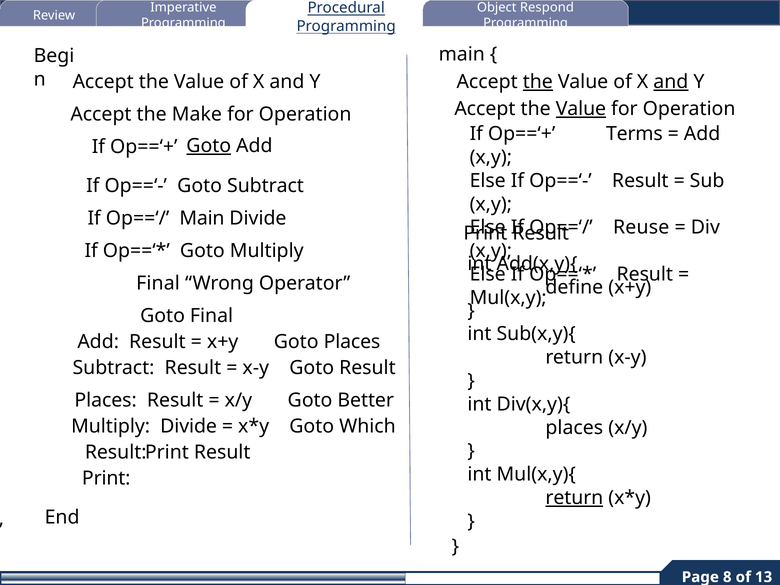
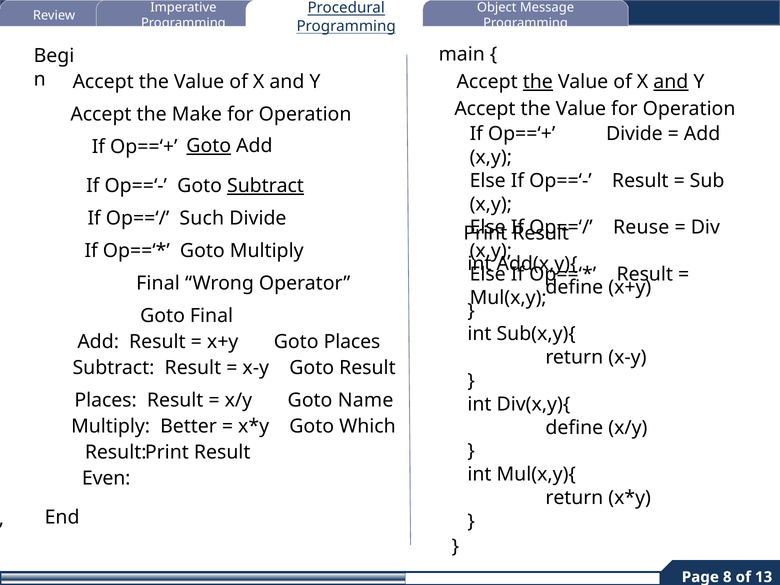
Respond: Respond -> Message (547, 7)
Value underline: present -> none (581, 109)
Op==‘+ Terms: Terms -> Divide (634, 134)
Subtract underline: none -> present (265, 186)
Op==‘/ Main: Main -> Such (202, 218)
Better: Better -> Name (366, 400)
Multiply Divide: Divide -> Better (189, 426)
places: places -> define (574, 428)
Print: Print -> Even (106, 478)
return underline: present -> none (574, 498)
